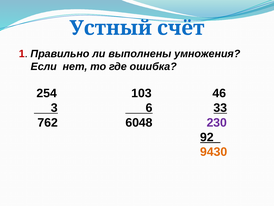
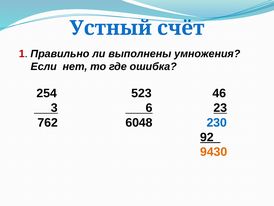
103: 103 -> 523 (141, 93)
33: 33 -> 23 (220, 108)
230 colour: purple -> blue (217, 122)
